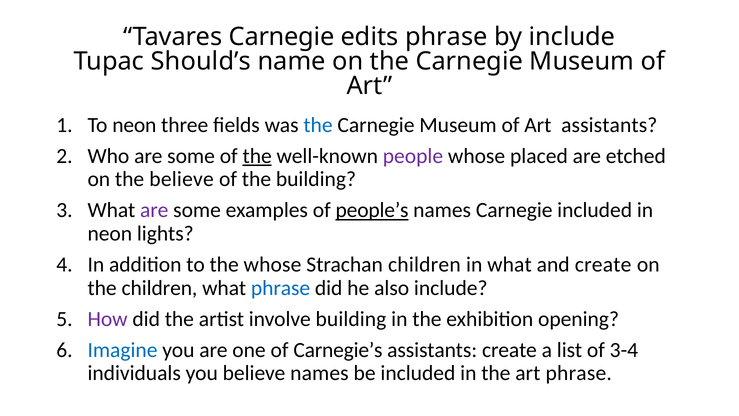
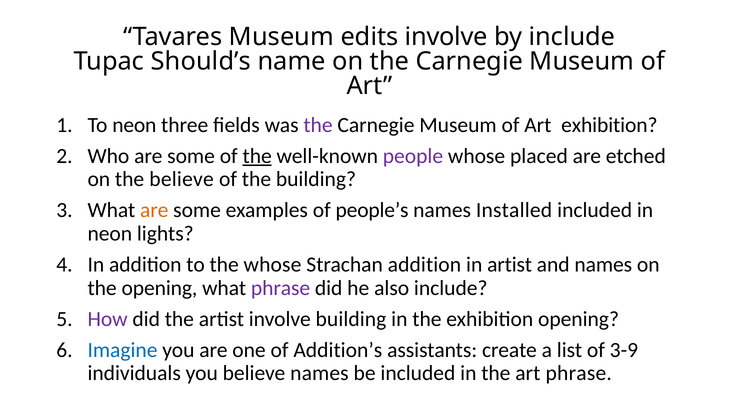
Tavares Carnegie: Carnegie -> Museum (281, 37)
edits phrase: phrase -> involve (446, 37)
the colour: blue -> purple (318, 125)
Art assistants: assistants -> exhibition (609, 125)
are colour: purple -> orange (154, 210)
people’s underline: present -> none (372, 210)
names Carnegie: Carnegie -> Installed (514, 210)
Strachan children: children -> addition (424, 264)
in what: what -> artist (510, 264)
and create: create -> names (603, 264)
the children: children -> opening (159, 288)
phrase colour: blue -> purple (281, 288)
Carnegie’s: Carnegie’s -> Addition’s (338, 350)
3-4: 3-4 -> 3-9 (624, 350)
